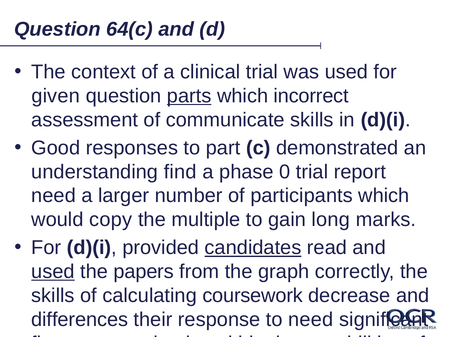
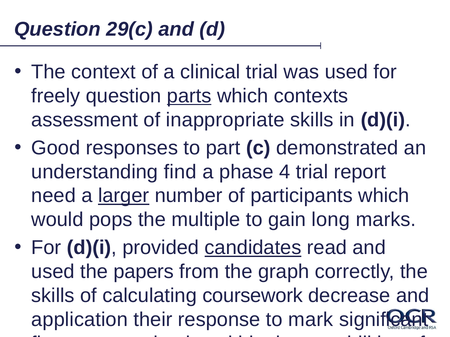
64(c: 64(c -> 29(c (130, 29)
given: given -> freely (56, 96)
incorrect: incorrect -> contexts (311, 96)
communicate: communicate -> inappropriate (225, 120)
0: 0 -> 4 (285, 172)
larger underline: none -> present (124, 196)
copy: copy -> pops (111, 220)
used underline: present -> none (53, 272)
differences: differences -> application (80, 320)
to need: need -> mark (311, 320)
